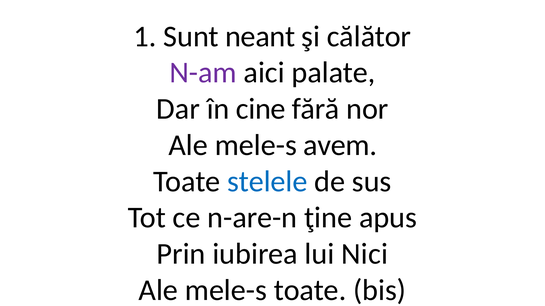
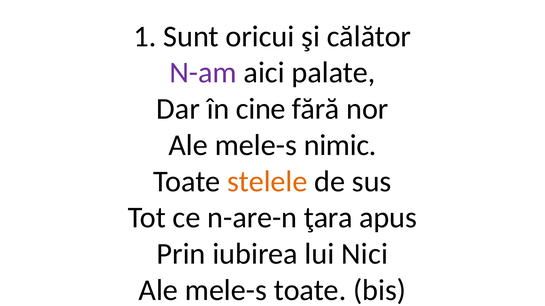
neant: neant -> oricui (260, 36)
avem: avem -> nimic (340, 145)
stelele colour: blue -> orange (267, 182)
ţine: ţine -> ţara (328, 218)
